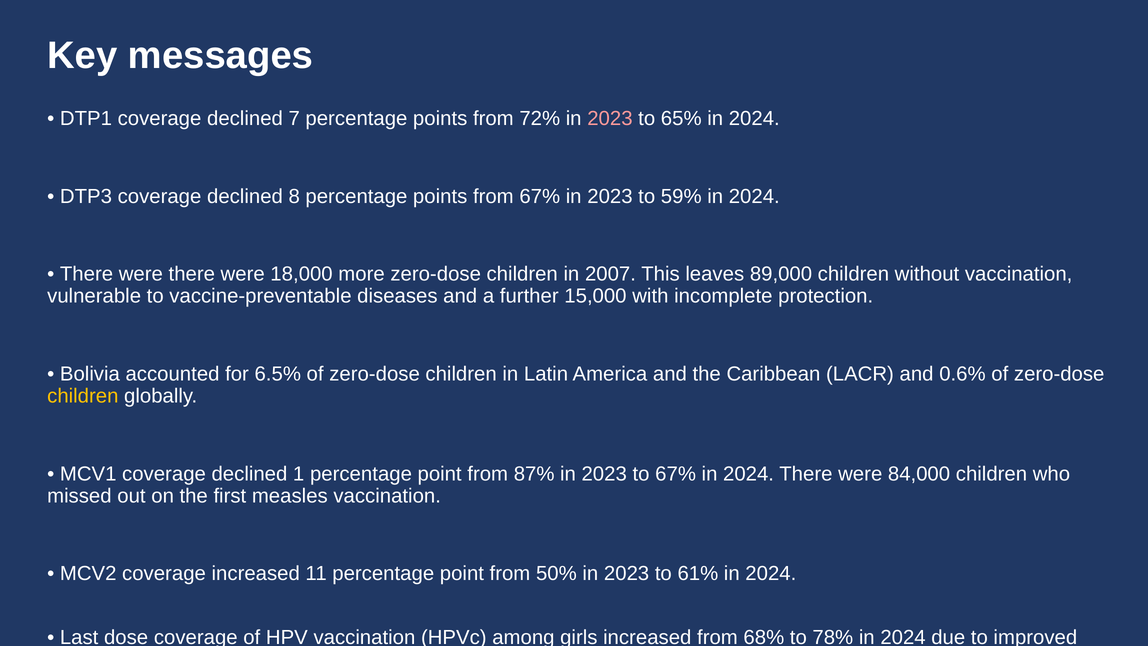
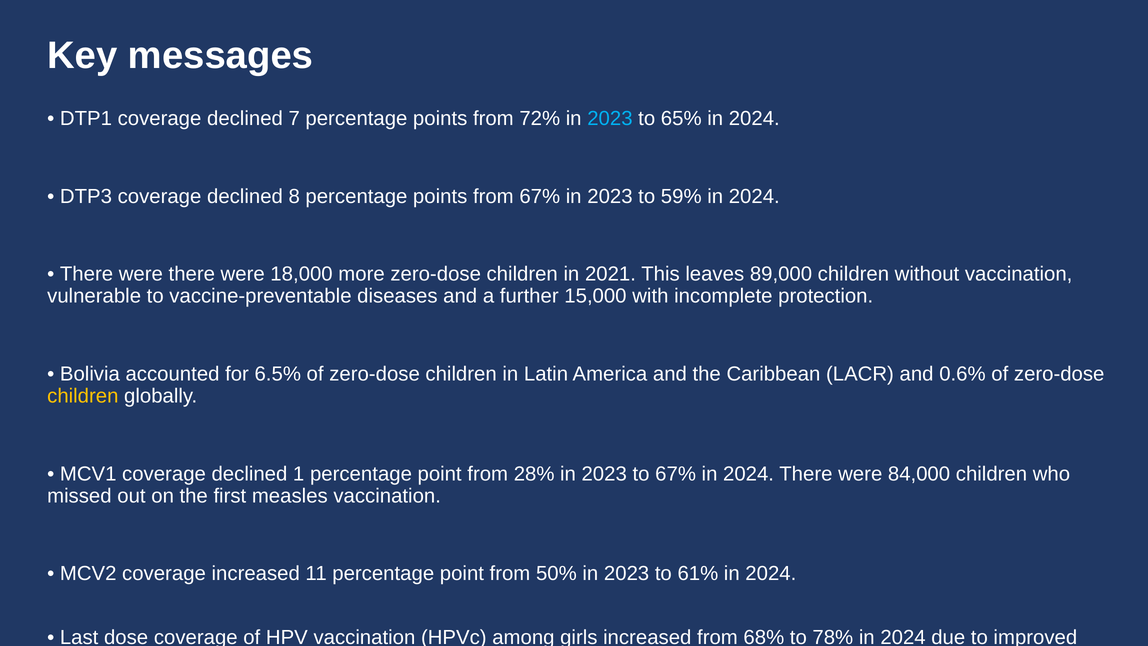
2023 colour: pink -> light blue (610, 118)
2007: 2007 -> 2021 (610, 274)
87%: 87% -> 28% (534, 474)
